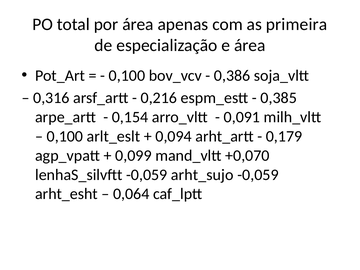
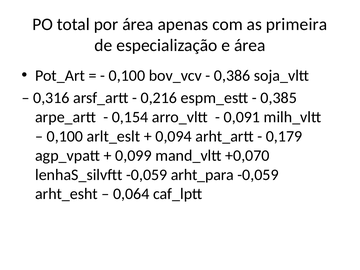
arht_sujo: arht_sujo -> arht_para (202, 175)
